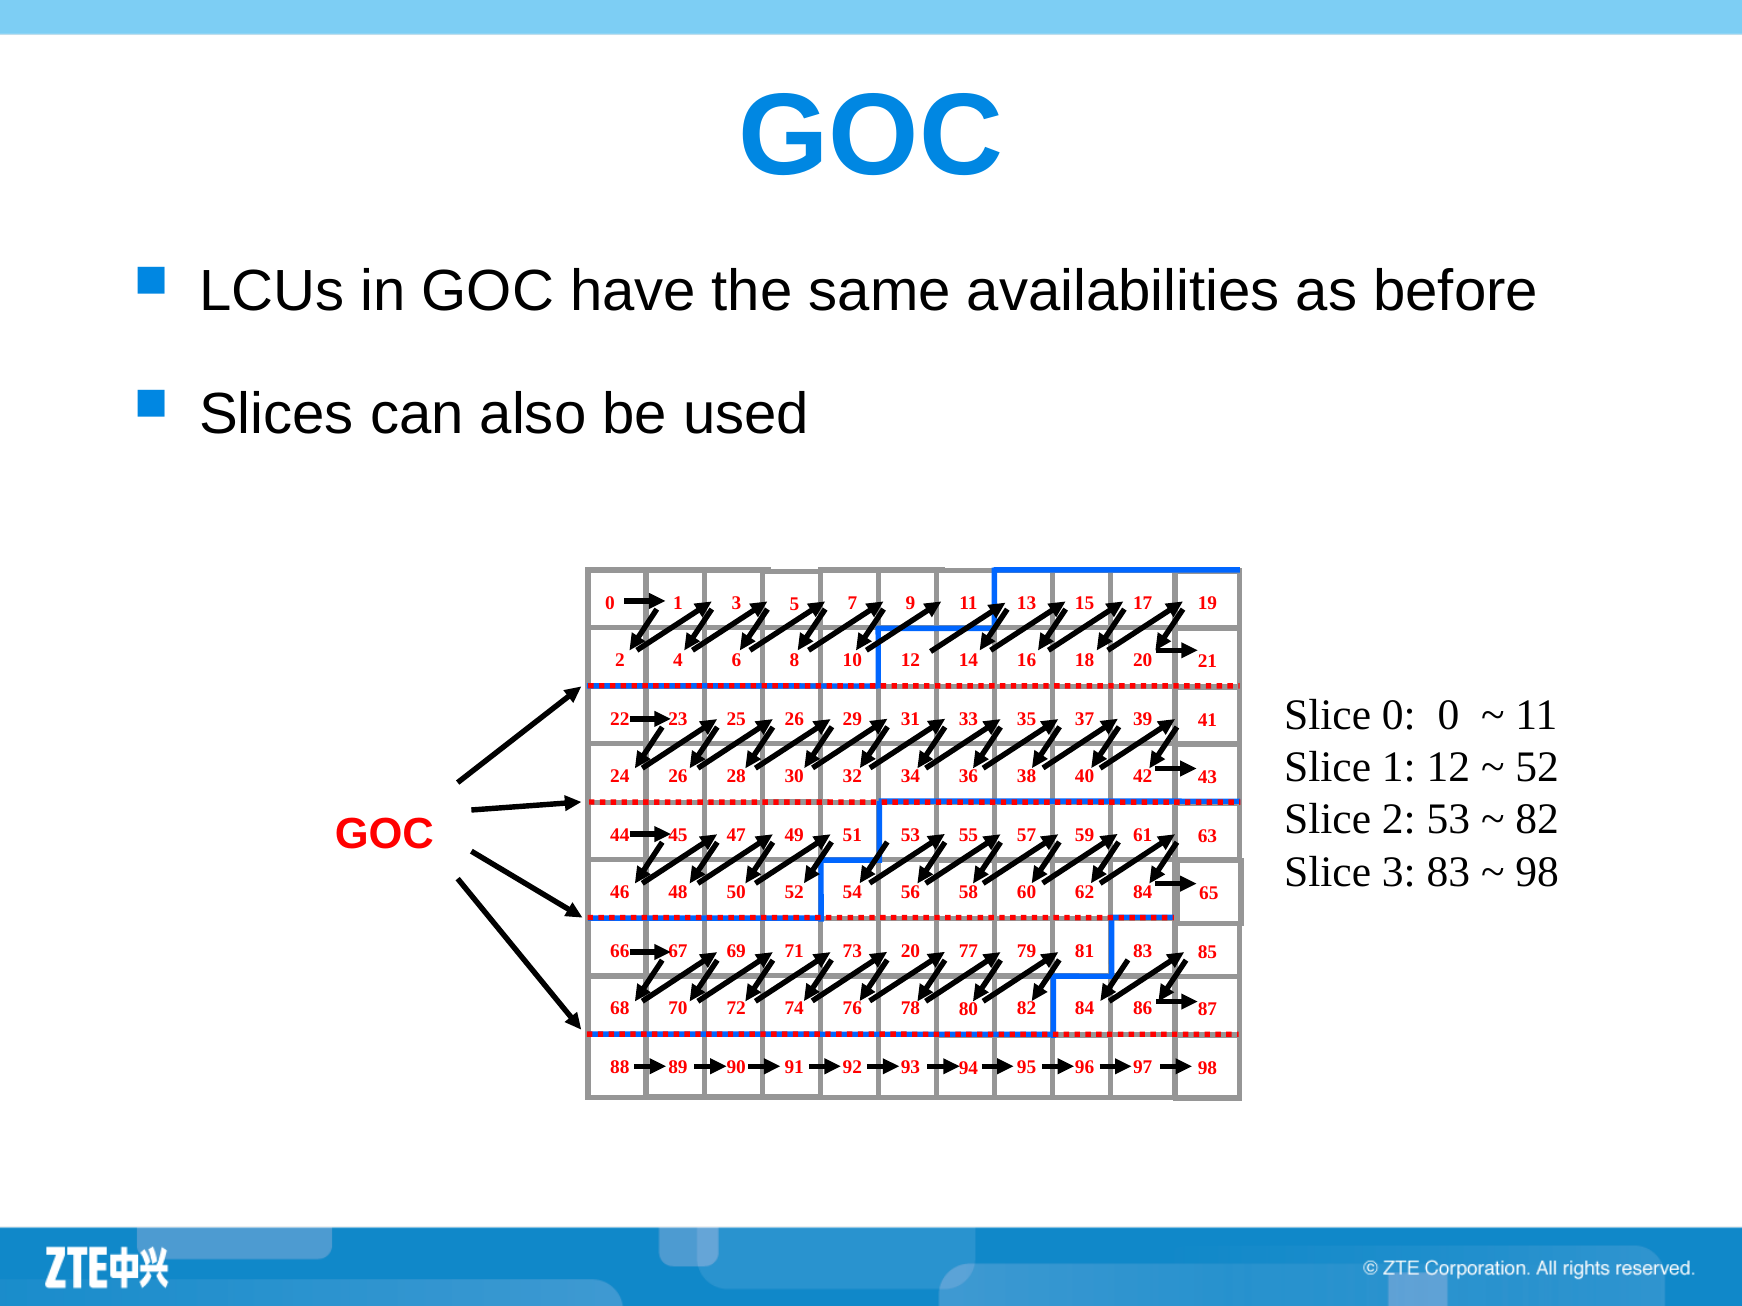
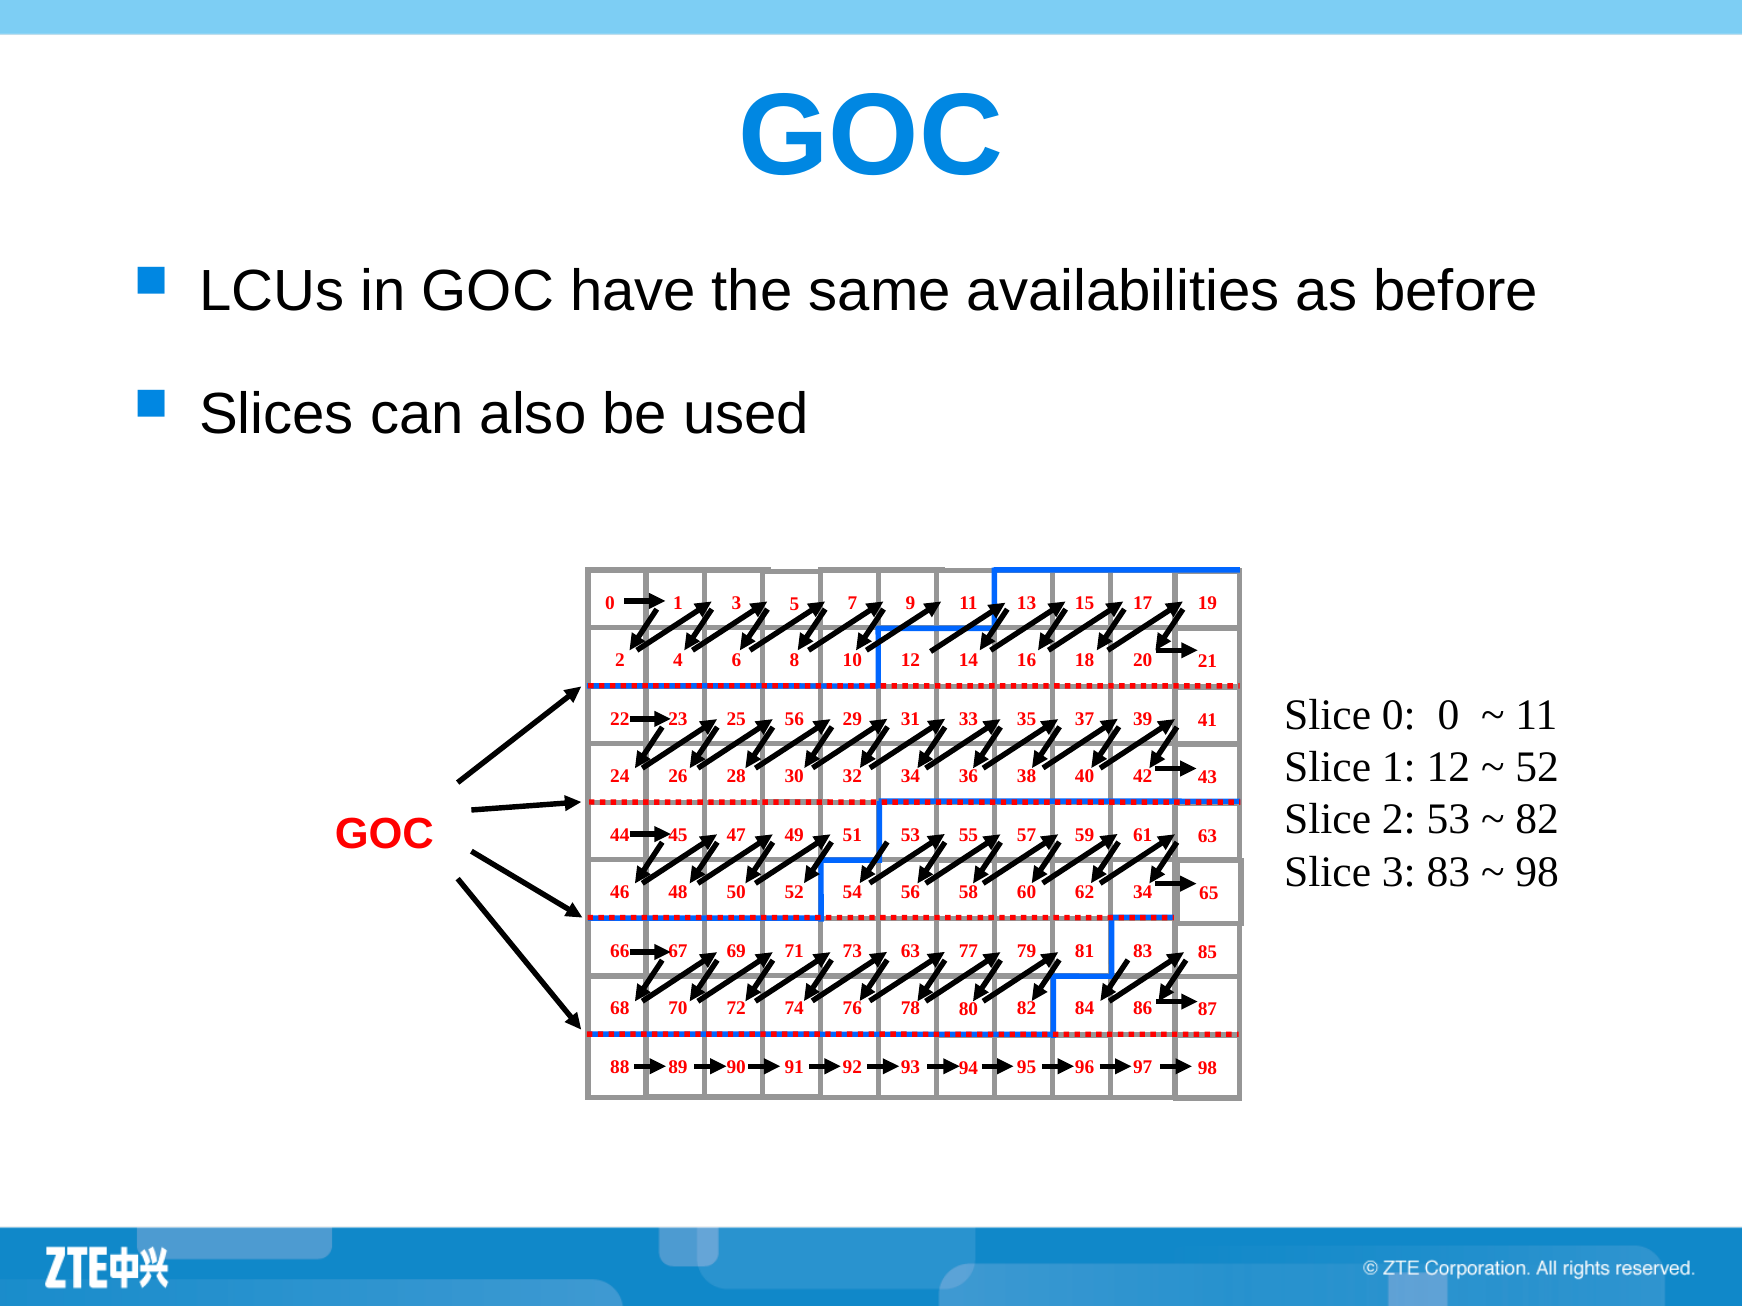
25 26: 26 -> 56 (794, 719)
62 84: 84 -> 34 (1143, 893)
73 20: 20 -> 63 (910, 952)
